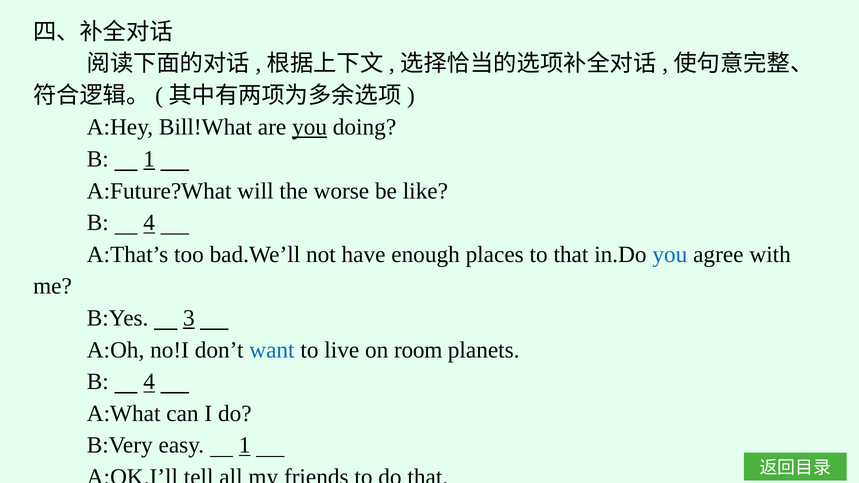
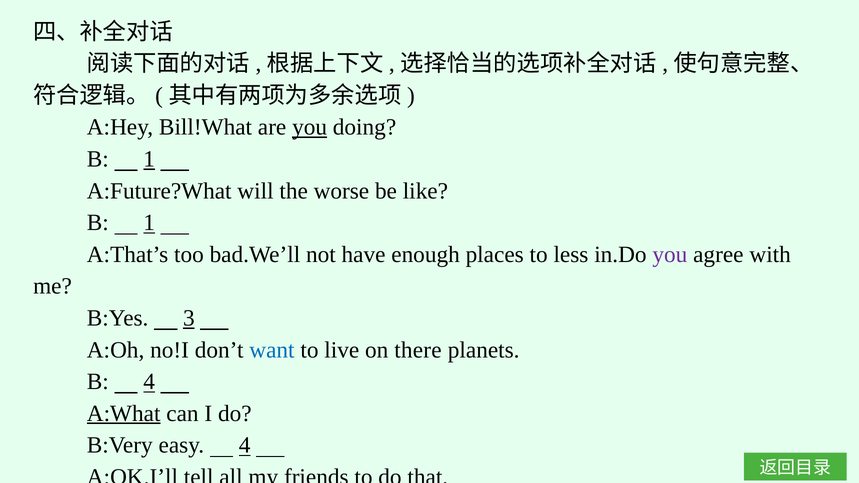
4: 4 -> 1 (149, 223)
to that: that -> less (571, 255)
you colour: blue -> purple (670, 255)
room: room -> there (418, 350)
A:What underline: none -> present (124, 414)
easy 1: 1 -> 4 (245, 445)
